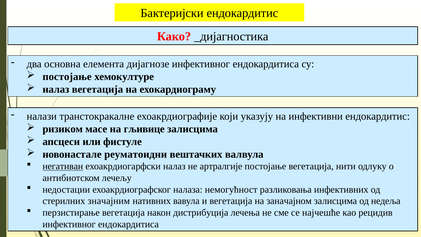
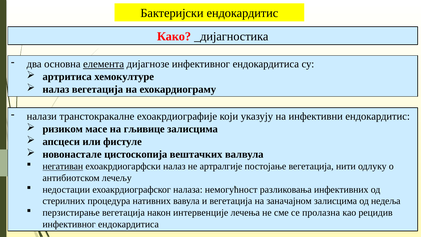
елемента underline: none -> present (104, 64)
постојање: постојање -> артритиса (67, 77)
реуматоидни: реуматоидни -> цистоскопија (136, 154)
значајним: значајним -> процедура (109, 201)
дистрибуција: дистрибуција -> интервенције (201, 213)
најчешће: најчешће -> пролазна (321, 213)
